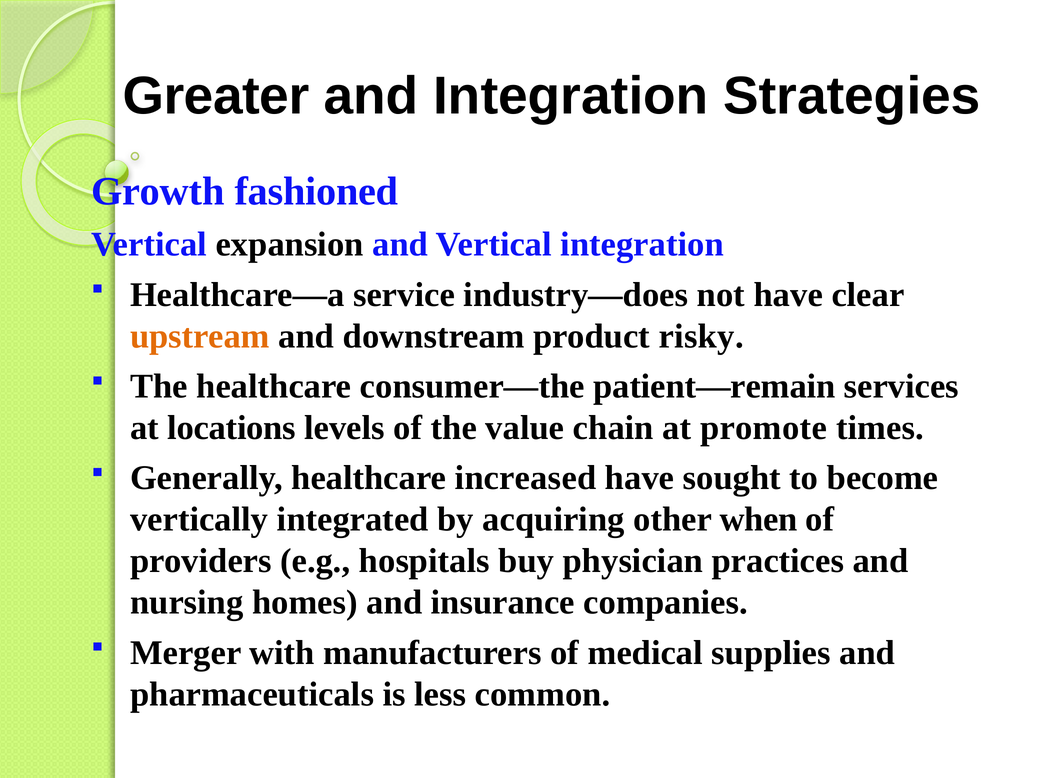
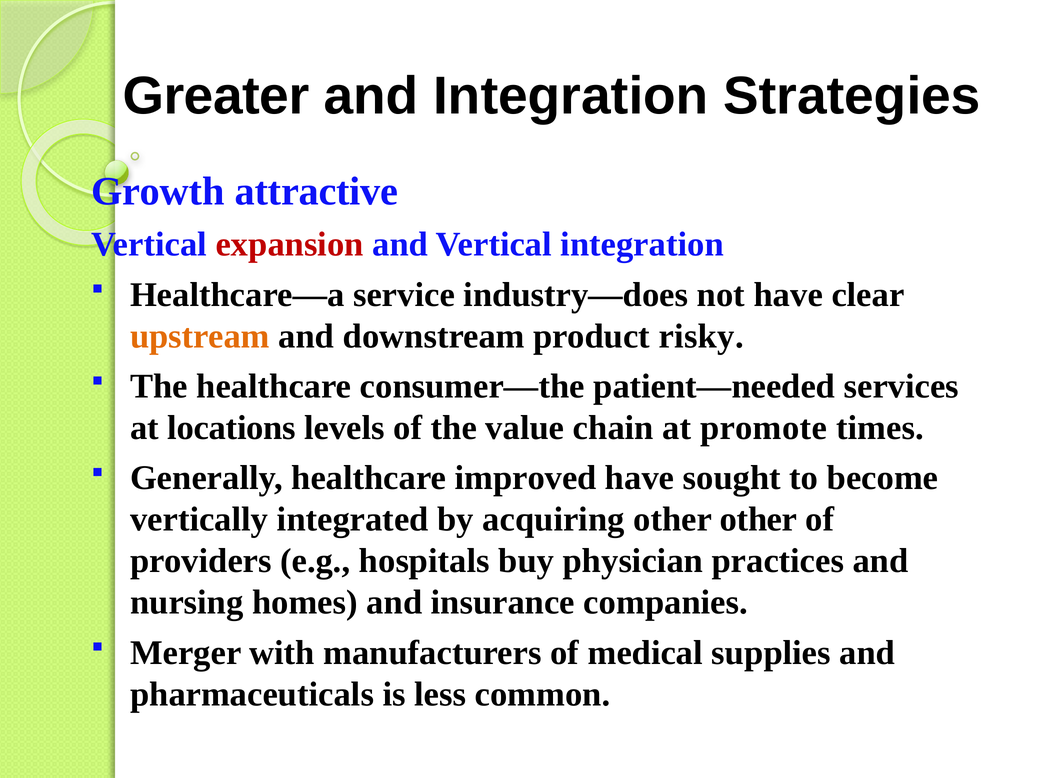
fashioned: fashioned -> attractive (316, 191)
expansion colour: black -> red (290, 245)
patient—remain: patient—remain -> patient—needed (714, 387)
increased: increased -> improved (526, 478)
other when: when -> other (759, 520)
